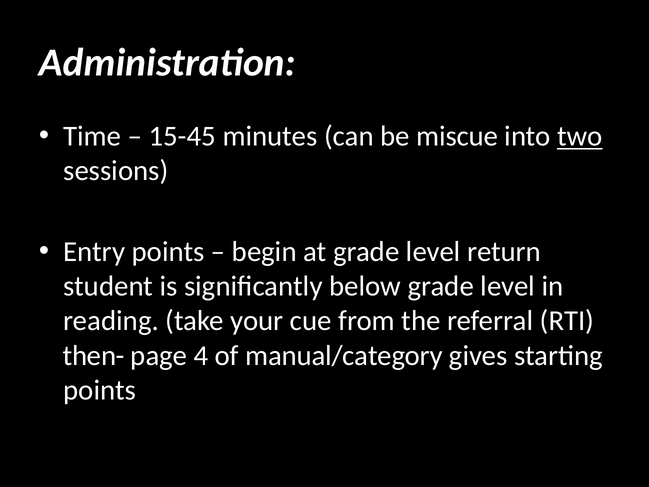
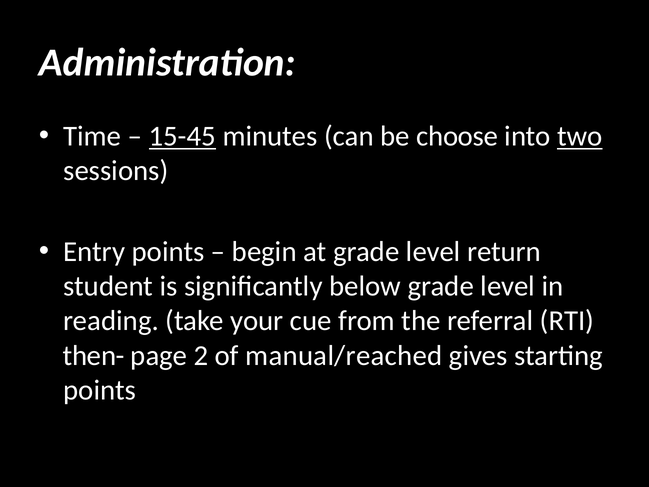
15-45 underline: none -> present (182, 136)
miscue: miscue -> choose (457, 136)
4: 4 -> 2 (201, 355)
manual/category: manual/category -> manual/reached (344, 355)
